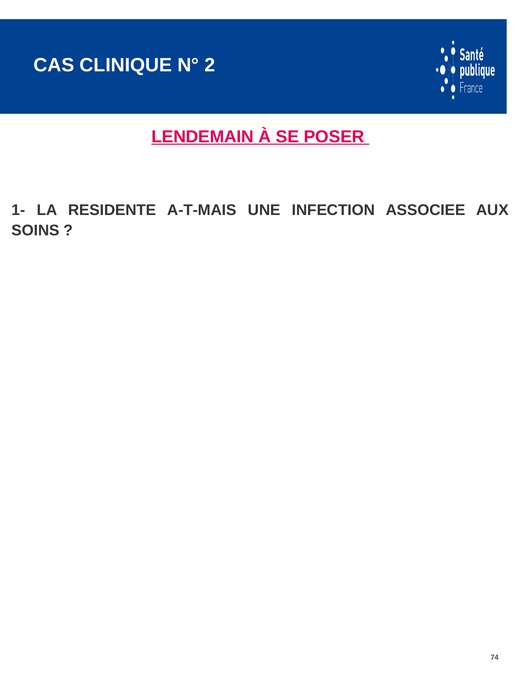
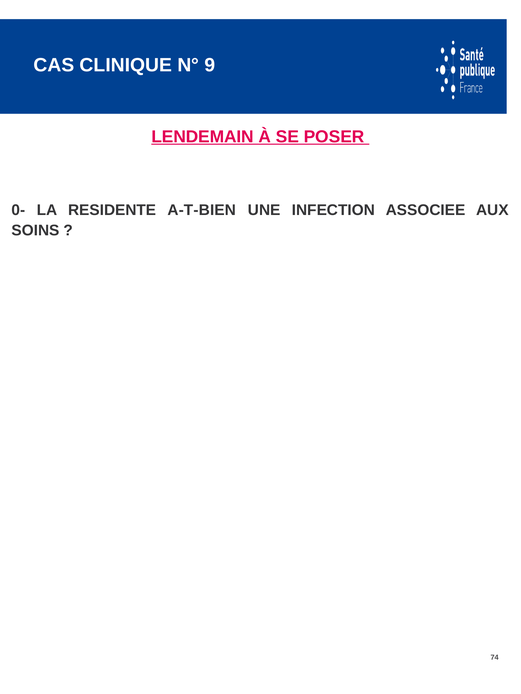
2: 2 -> 9 (210, 65)
1-: 1- -> 0- (18, 210)
A-T-MAIS: A-T-MAIS -> A-T-BIEN (202, 210)
